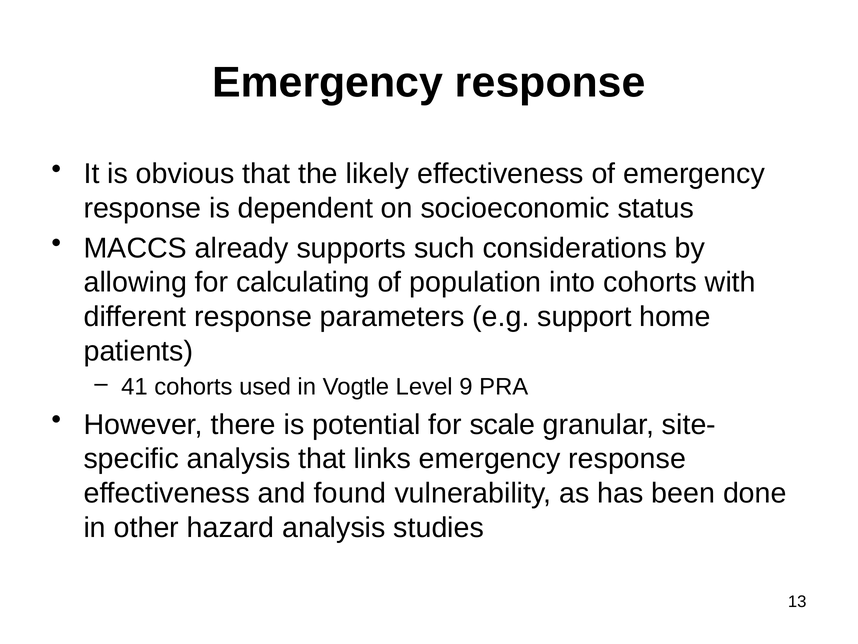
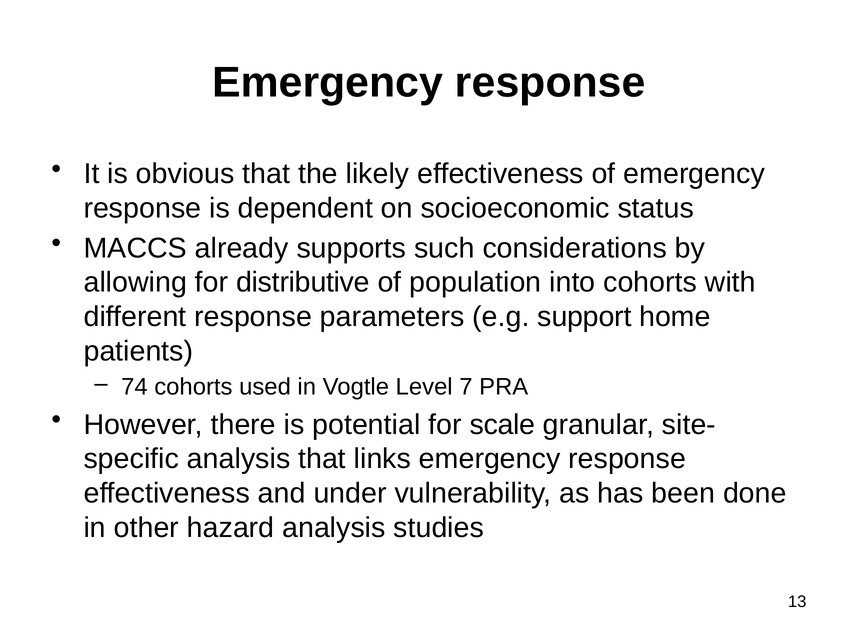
calculating: calculating -> distributive (303, 282)
41: 41 -> 74 (134, 387)
9: 9 -> 7 (466, 387)
found: found -> under (350, 493)
